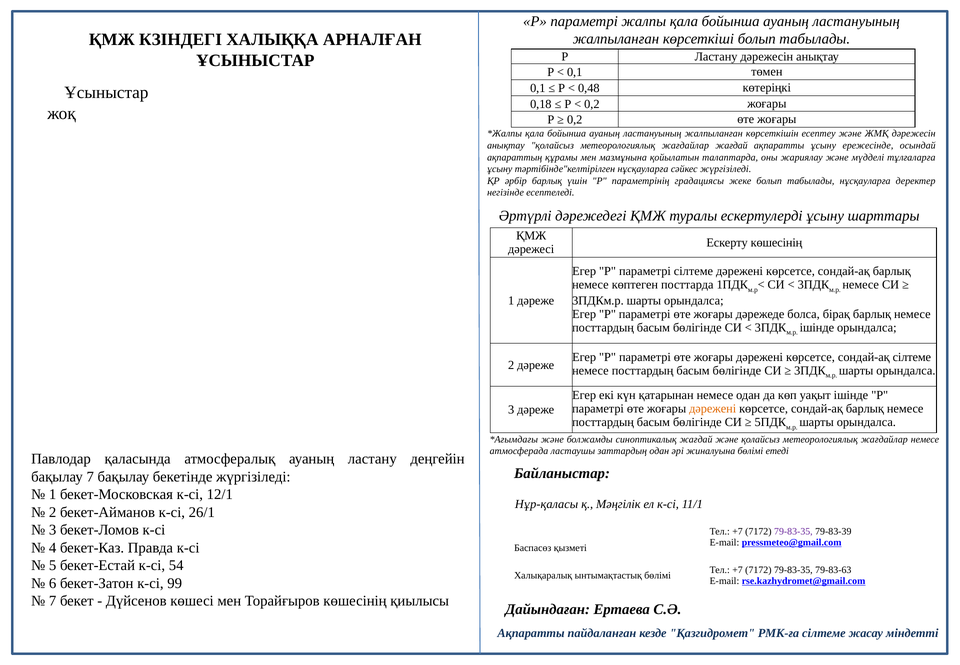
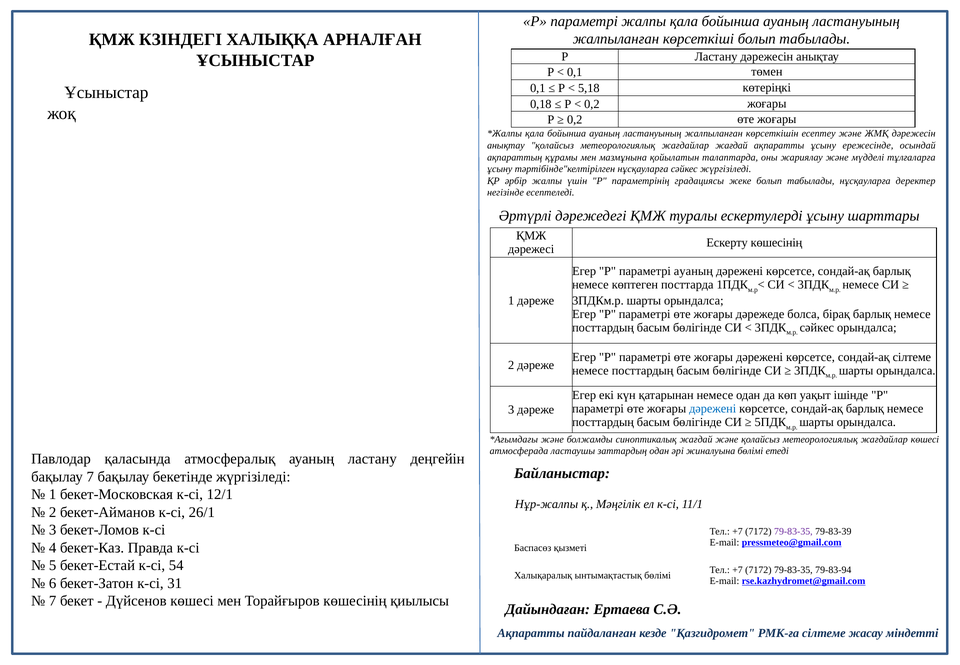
0,48: 0,48 -> 5,18 (589, 88)
әрбір барлық: барлық -> жалпы (547, 181)
параметрі сілтеме: сілтеме -> ауаның (693, 271)
ішінде: ішінде -> сәйкес (817, 327)
дәрежені colour: orange -> blue (713, 409)
жағдайлар немесе: немесе -> көшесі (925, 439)
Нұр-қаласы: Нұр-қаласы -> Нұр-жалпы (547, 504)
79-83-63: 79-83-63 -> 79-83-94 (833, 570)
99: 99 -> 31 (175, 583)
